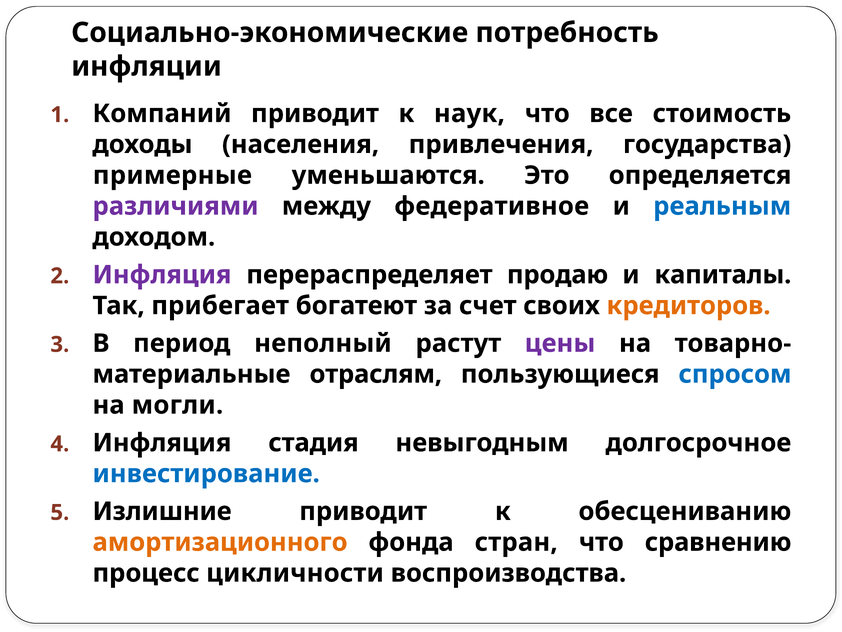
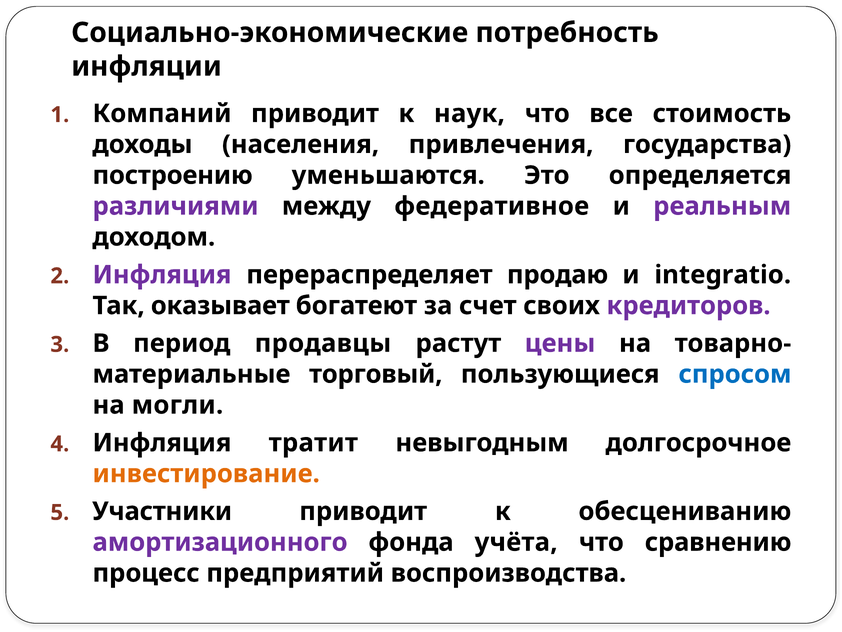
примерные: примерные -> построению (173, 175)
реальным colour: blue -> purple (722, 206)
капиталы: капиталы -> integratio (723, 275)
прибегает: прибегает -> оказывает (220, 305)
кредиторов colour: orange -> purple (689, 305)
неполный: неполный -> продавцы (323, 343)
отраслям: отраслям -> торговый (376, 374)
стадия: стадия -> тратит (313, 442)
инвестирование colour: blue -> orange (206, 473)
Излишние: Излишние -> Участники (162, 511)
амортизационного colour: orange -> purple (220, 542)
стран: стран -> учёта (516, 542)
цикличности: цикличности -> предприятий (295, 573)
